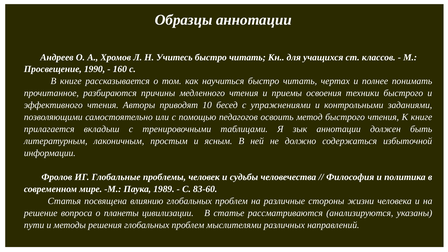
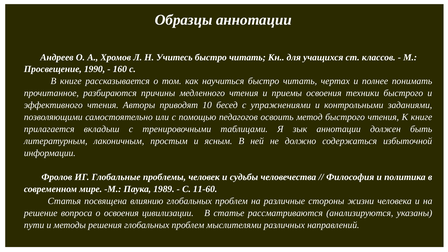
83-60: 83-60 -> 11-60 (205, 189)
о планеты: планеты -> освоения (121, 213)
